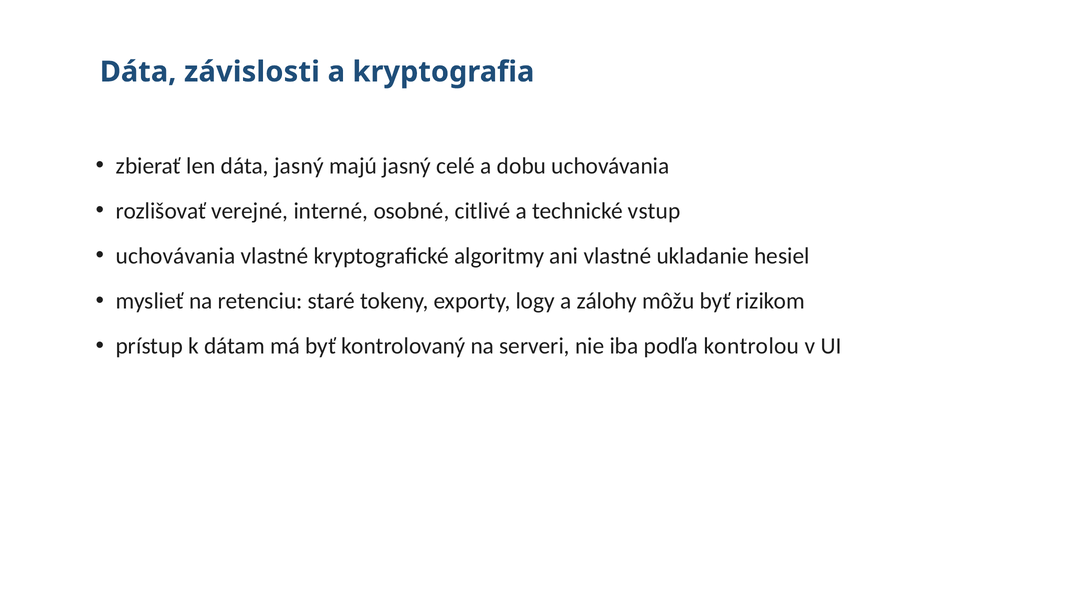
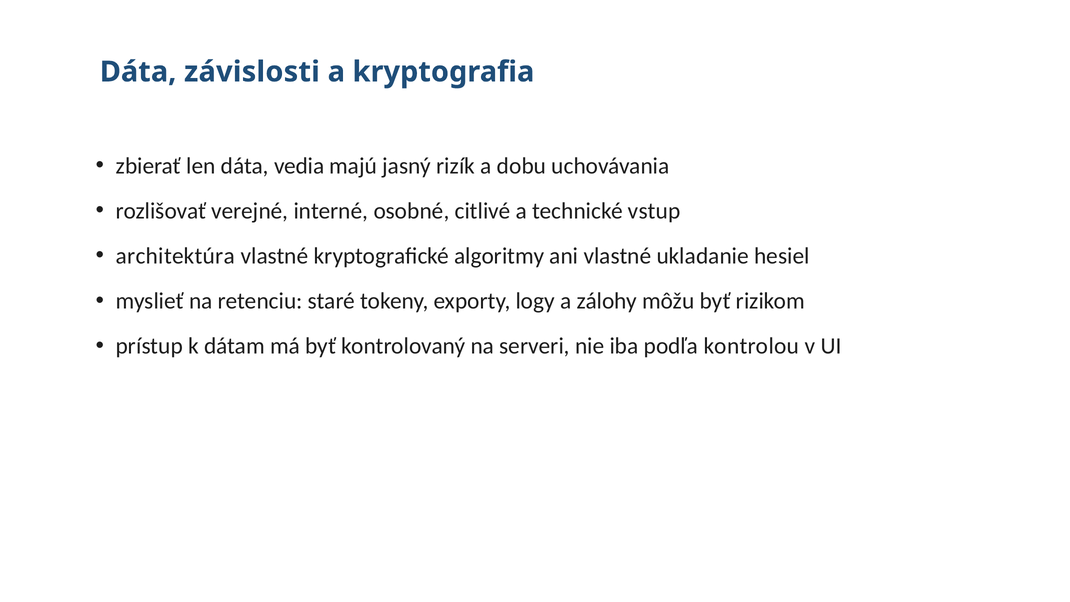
dáta jasný: jasný -> vedia (299, 166)
celé: celé -> rizík (456, 166)
uchovávania: uchovávania -> architektúra (175, 256)
